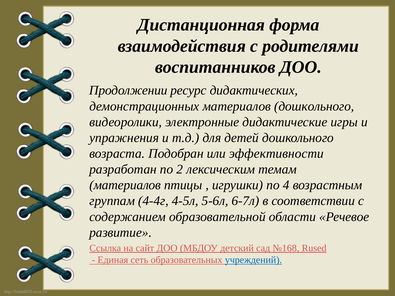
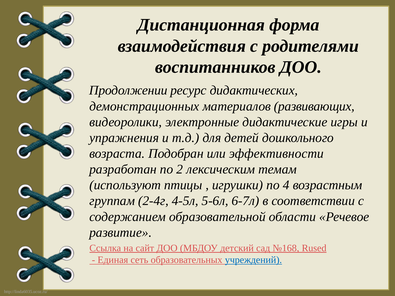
материалов дошкольного: дошкольного -> развивающих (314, 106)
материалов: материалов -> используют (125, 185)
4-4г: 4-4г -> 2-4г (153, 201)
